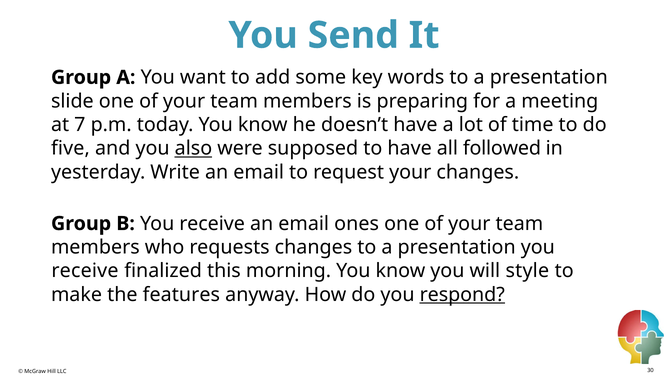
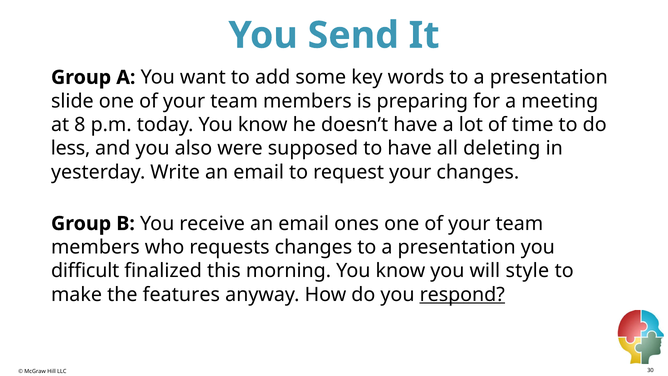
7: 7 -> 8 (80, 125)
five: five -> less (71, 148)
also underline: present -> none (193, 148)
followed: followed -> deleting (502, 148)
receive: receive -> difficult (85, 271)
